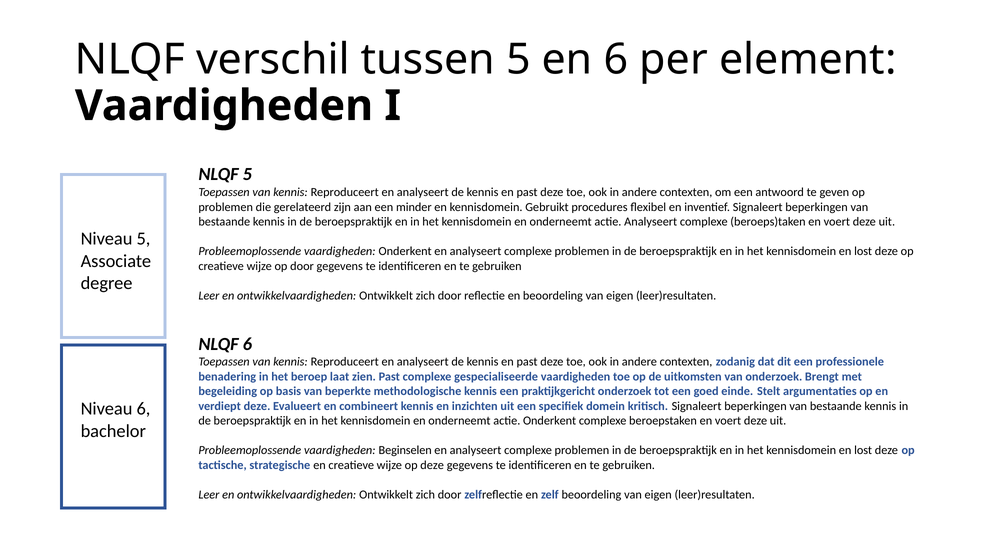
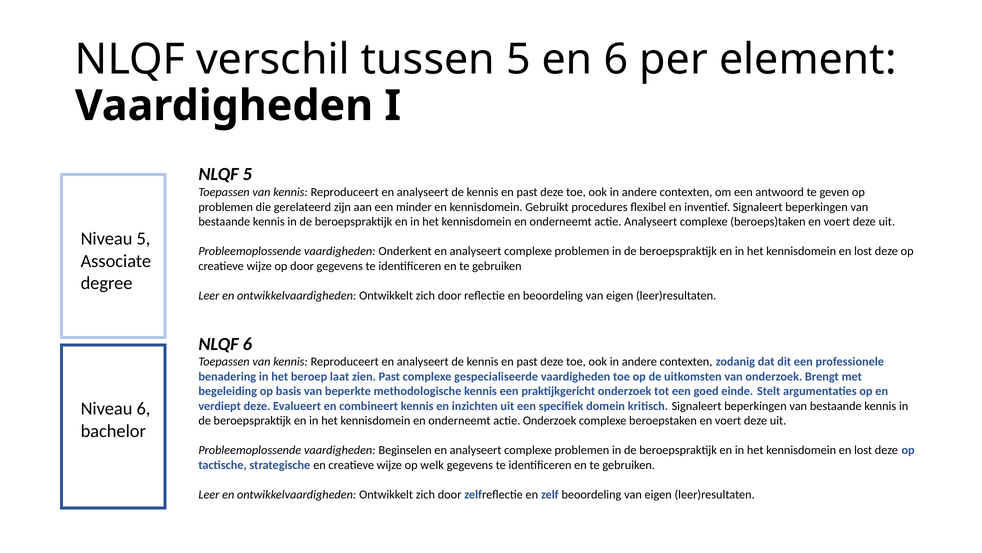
actie Onderkent: Onderkent -> Onderzoek (550, 420)
op deze: deze -> welk (432, 465)
